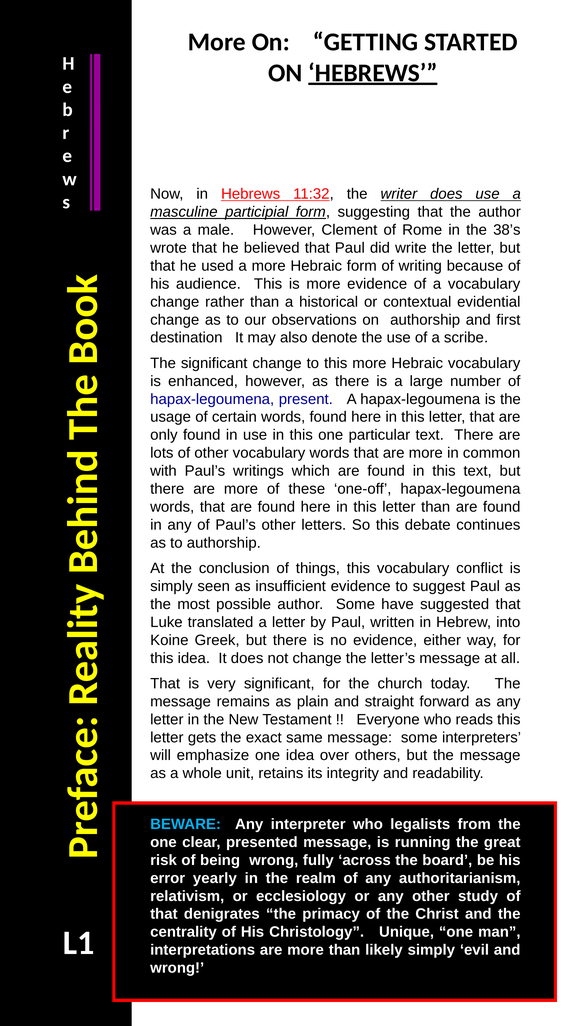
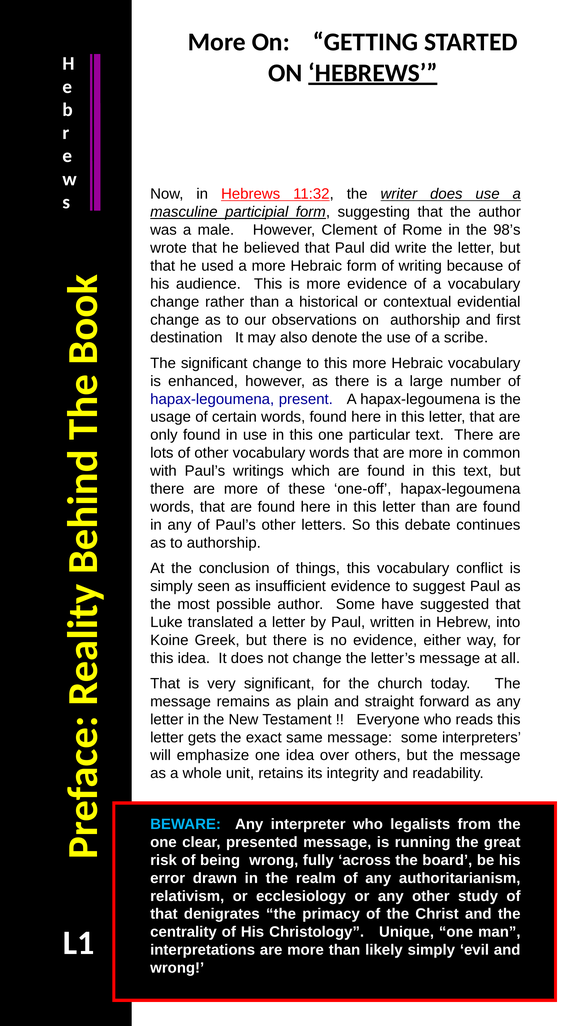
38’s: 38’s -> 98’s (507, 230)
yearly: yearly -> drawn (215, 878)
